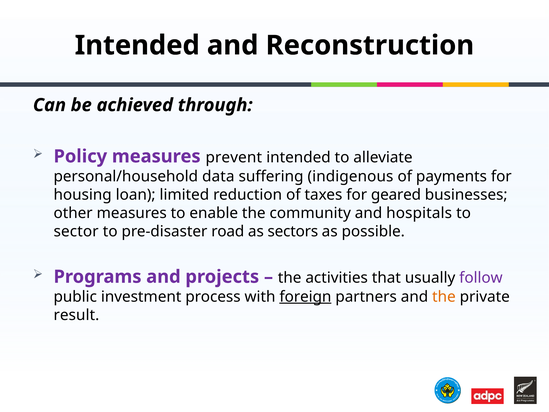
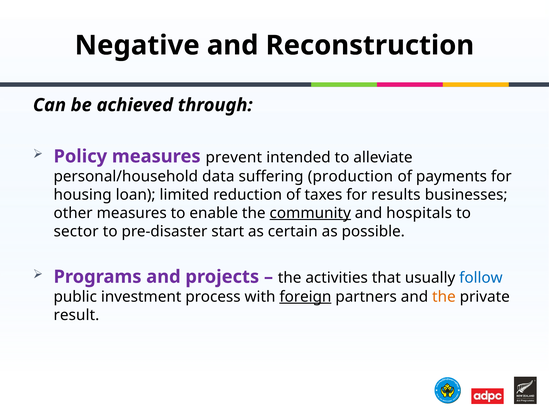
Intended: Intended -> Negative (137, 45)
indigenous: indigenous -> production (350, 176)
geared: geared -> results (396, 195)
community underline: none -> present (310, 213)
road: road -> start (228, 231)
sectors: sectors -> certain (293, 231)
follow colour: purple -> blue (481, 278)
